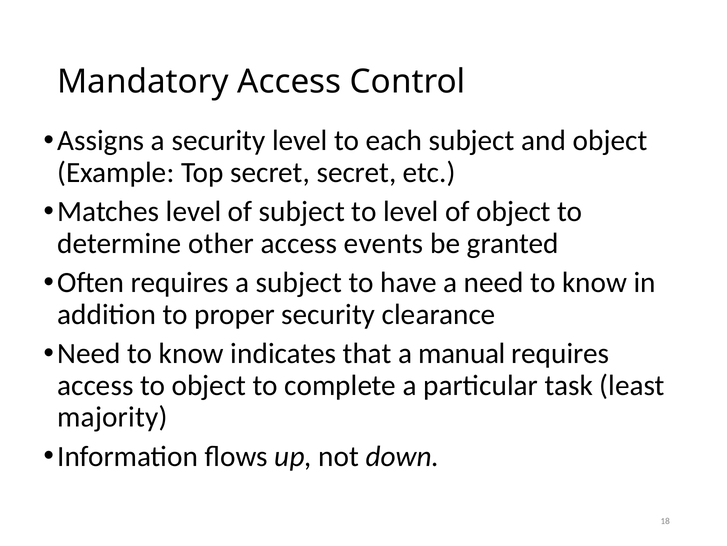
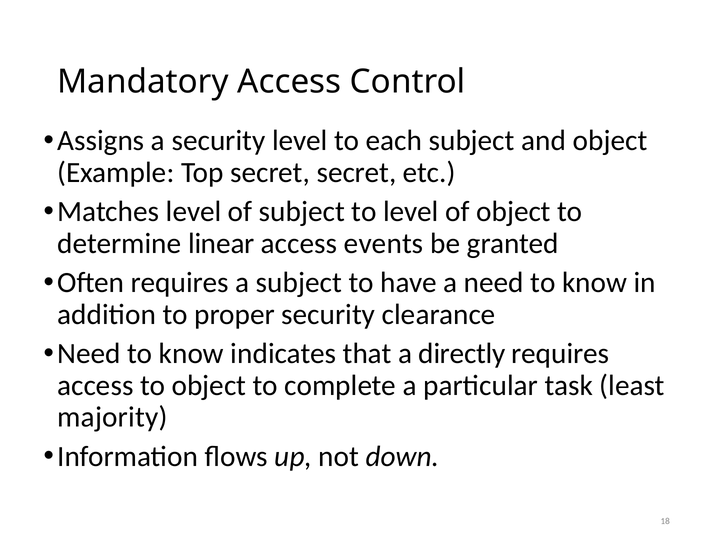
other: other -> linear (221, 243)
manual: manual -> directly (462, 353)
